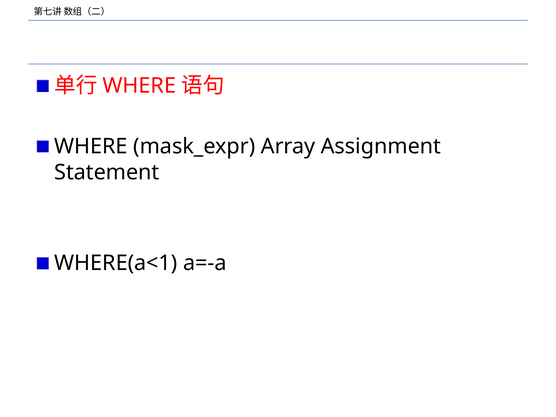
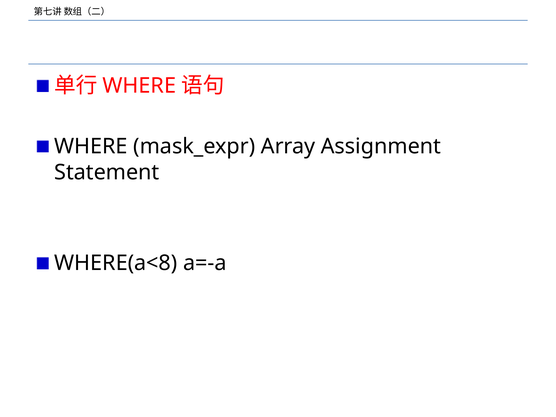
WHERE(a<1: WHERE(a<1 -> WHERE(a<8 (116, 263)
